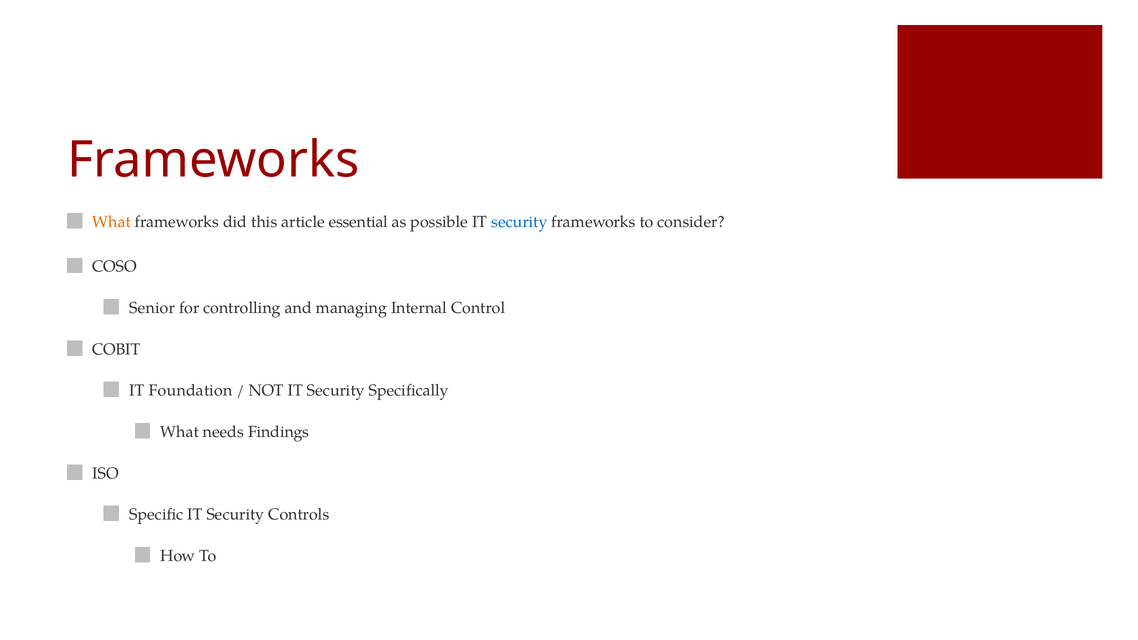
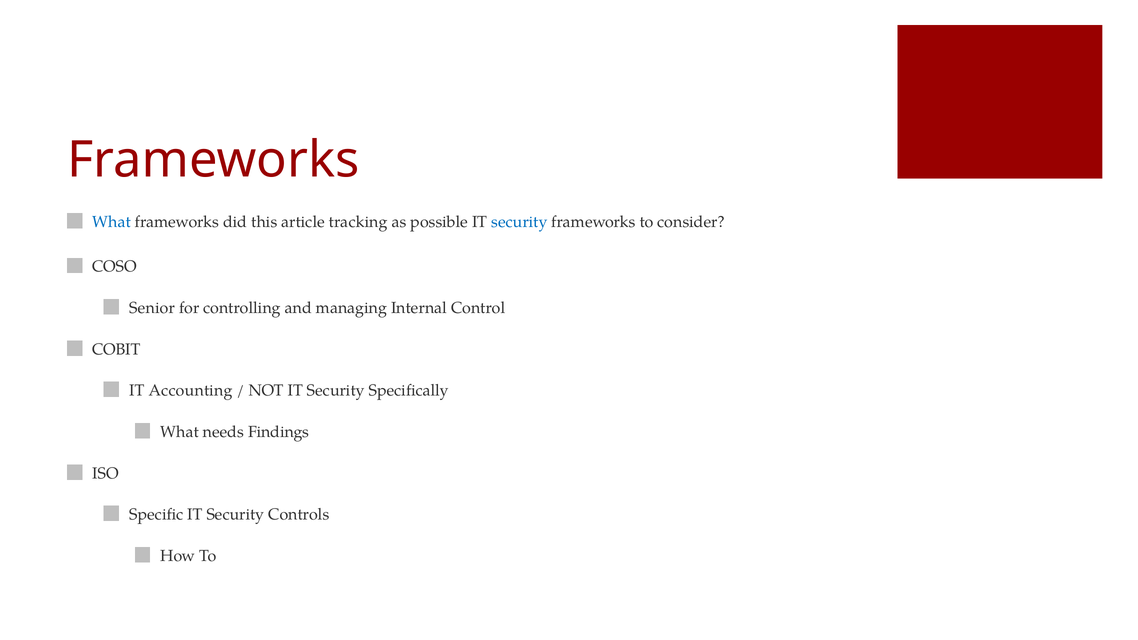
What colour: orange -> blue (112, 222)
essential: essential -> tracking (358, 222)
Foundation: Foundation -> Accounting (191, 391)
